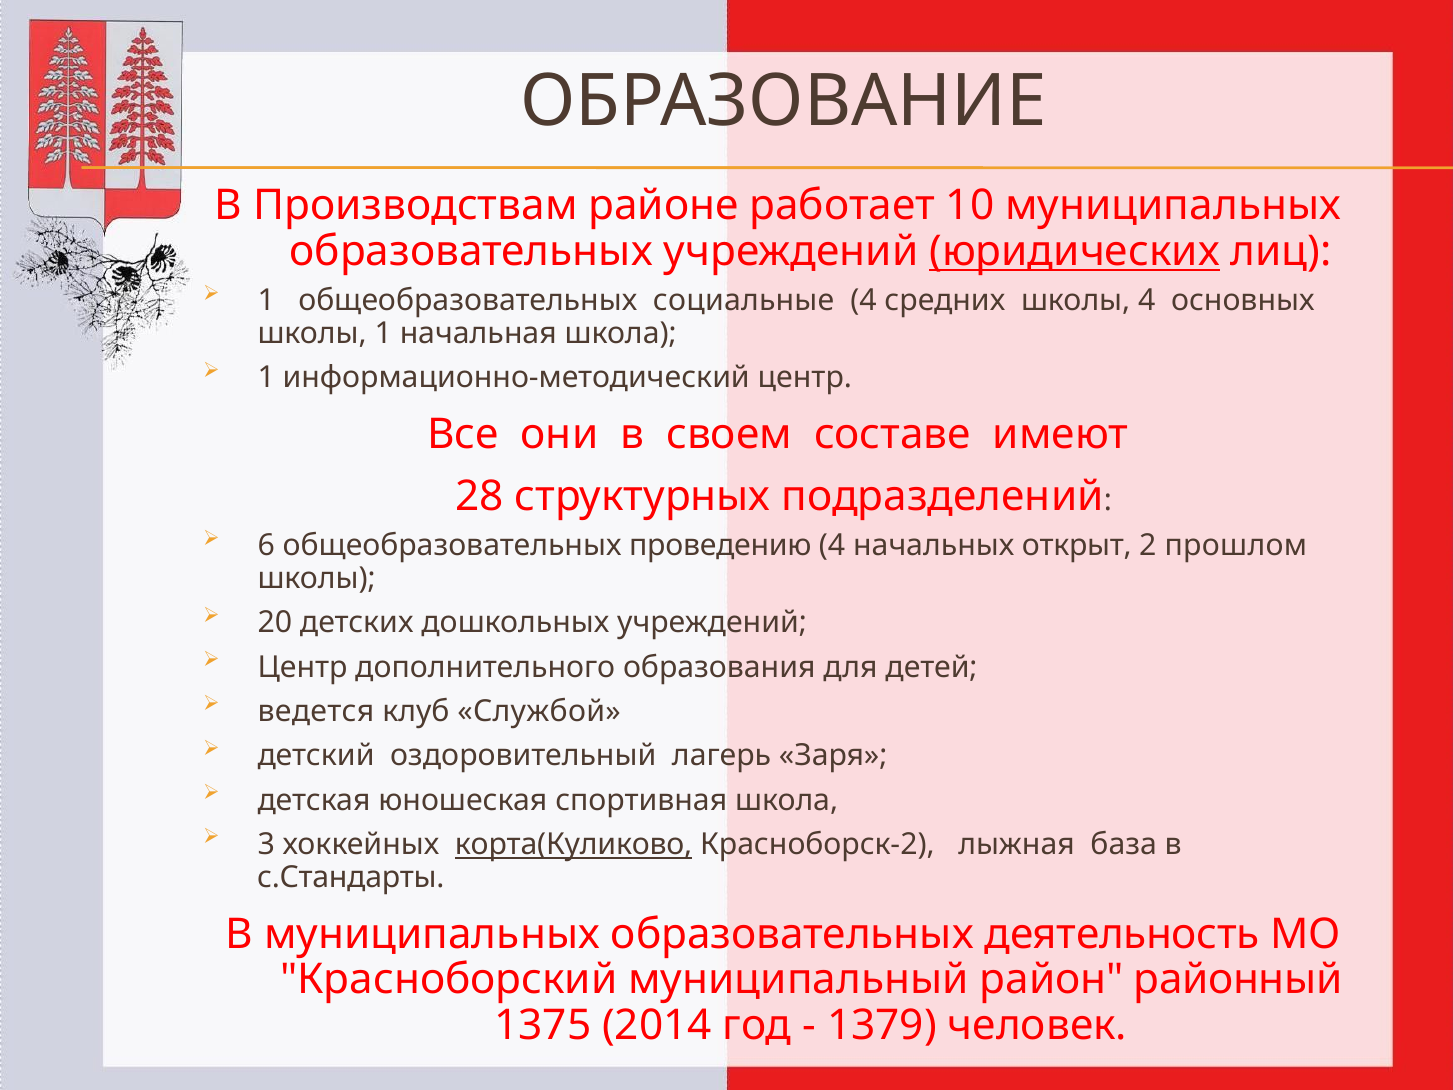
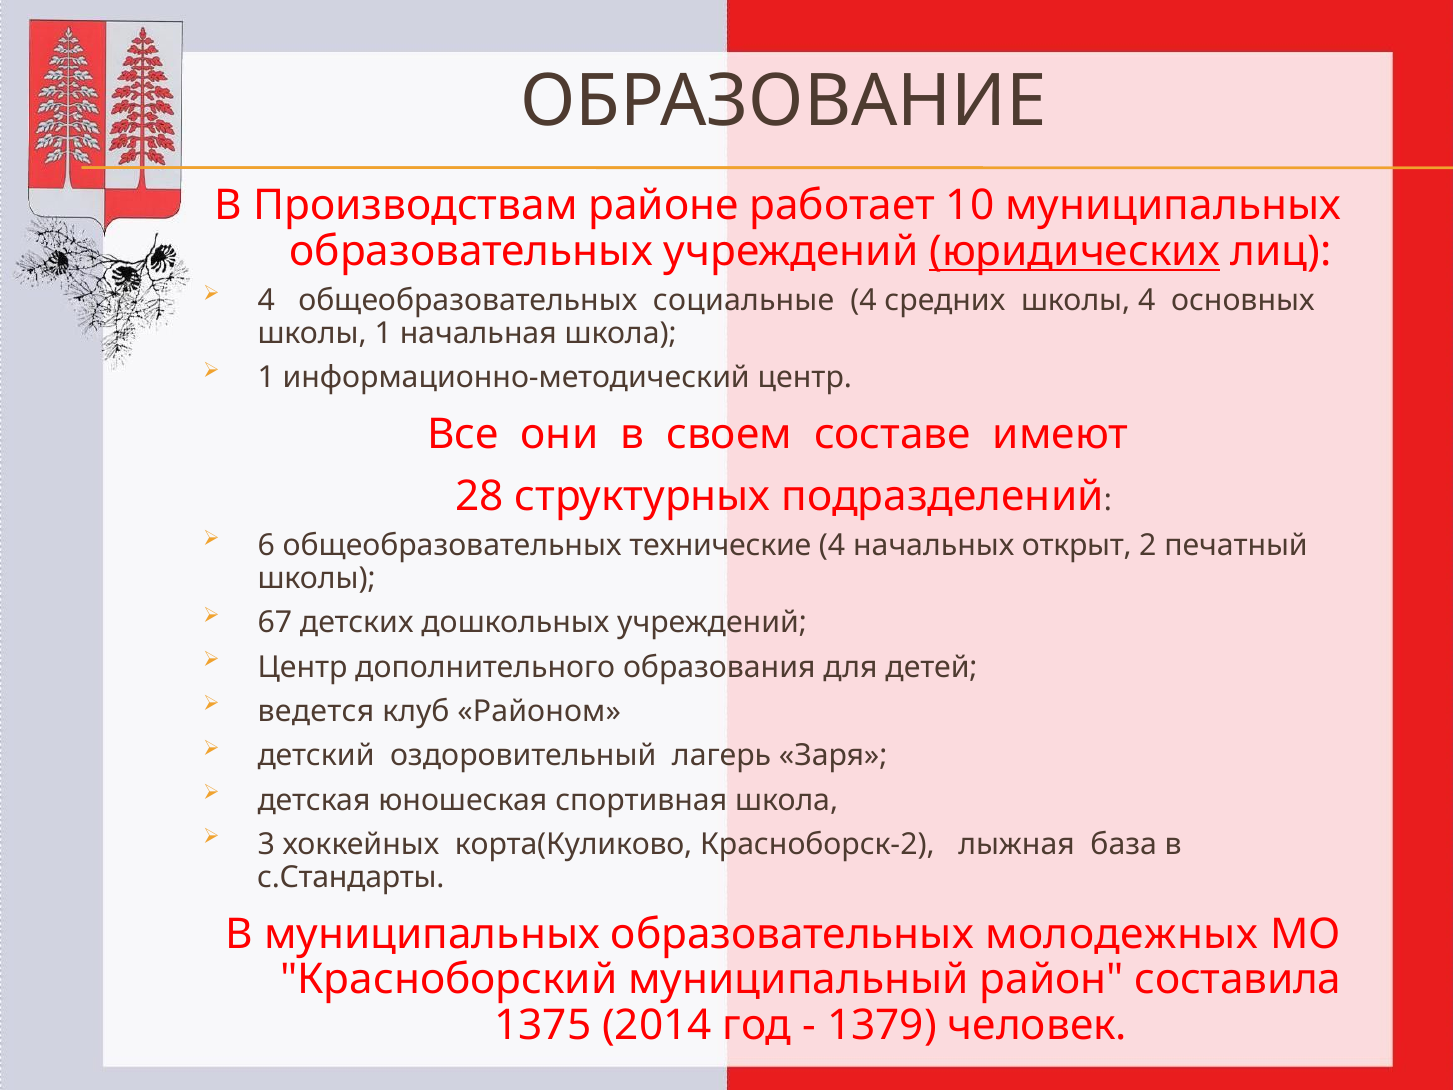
1: 1 -> 4 (266, 301)
проведению: проведению -> технические (720, 546)
прошлом: прошлом -> печатный (1236, 546)
20: 20 -> 67 (275, 623)
Службой: Службой -> Районом (539, 711)
корта(Куликово underline: present -> none (574, 844)
деятельность: деятельность -> молодежных (1122, 934)
районный: районный -> составила (1238, 980)
